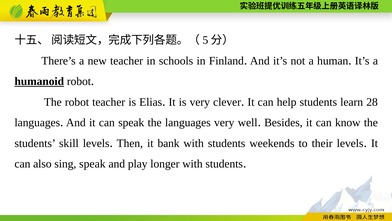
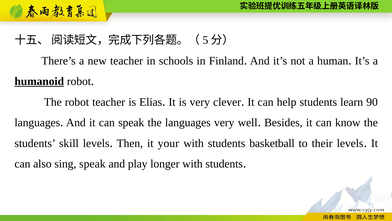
28: 28 -> 90 (372, 102)
bank: bank -> your (168, 143)
weekends: weekends -> basketball (272, 143)
